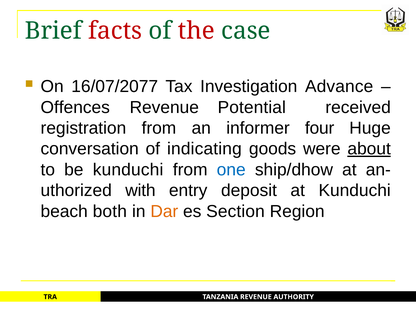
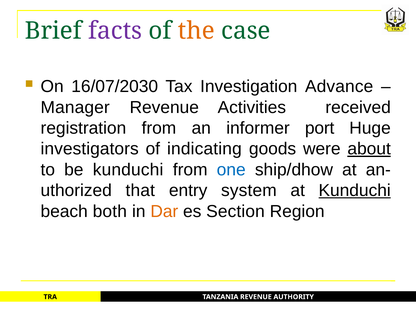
facts colour: red -> purple (115, 31)
the colour: red -> orange (196, 31)
16/07/2077: 16/07/2077 -> 16/07/2030 (115, 86)
Offences: Offences -> Manager (75, 107)
Potential: Potential -> Activities (252, 107)
four: four -> port (320, 128)
conversation: conversation -> investigators (90, 149)
with: with -> that (140, 190)
deposit: deposit -> system (249, 190)
Kunduchi underline: none -> present (355, 190)
